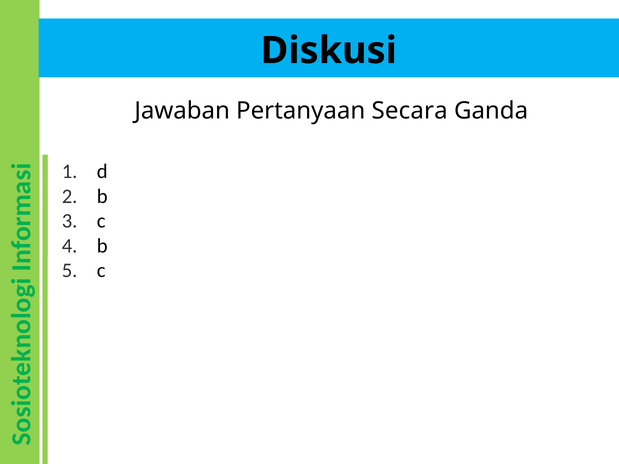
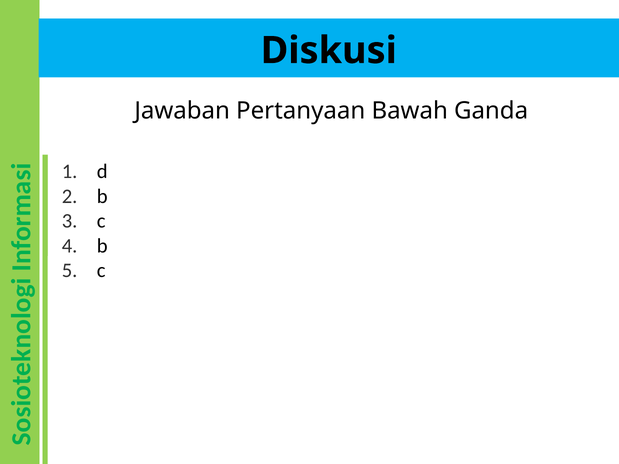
Secara: Secara -> Bawah (410, 111)
